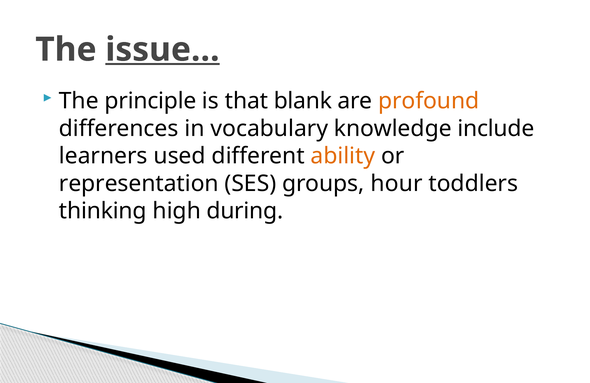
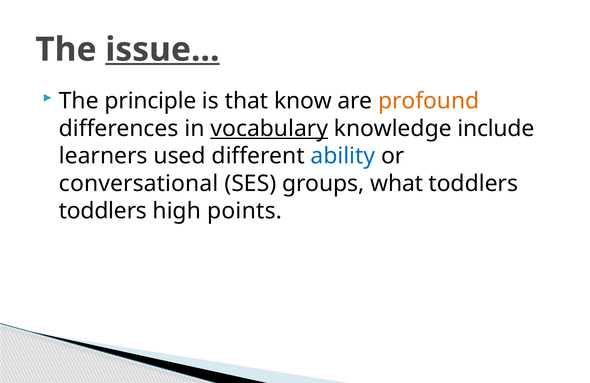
blank: blank -> know (303, 101)
vocabulary underline: none -> present (269, 129)
ability colour: orange -> blue (343, 156)
representation: representation -> conversational (139, 184)
hour: hour -> what (397, 184)
thinking: thinking -> toddlers (103, 211)
during: during -> points (245, 211)
